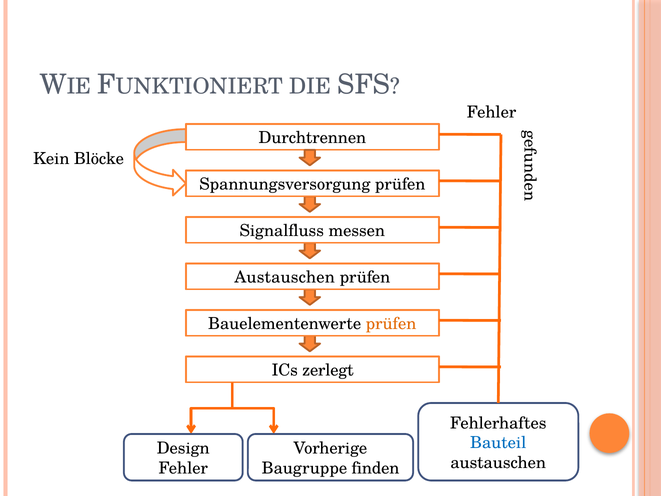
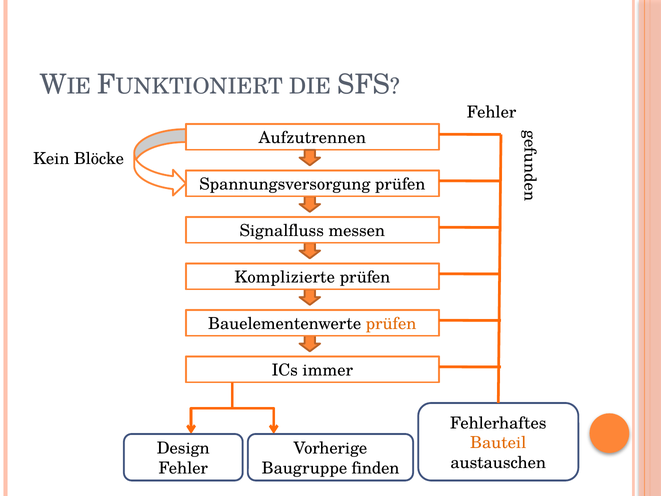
Durchtrennen: Durchtrennen -> Aufzutrennen (312, 138)
Austauschen: Austauschen -> Komplizierte (285, 277)
zerlegt: zerlegt -> immer (328, 370)
Bauteil colour: blue -> orange (498, 443)
